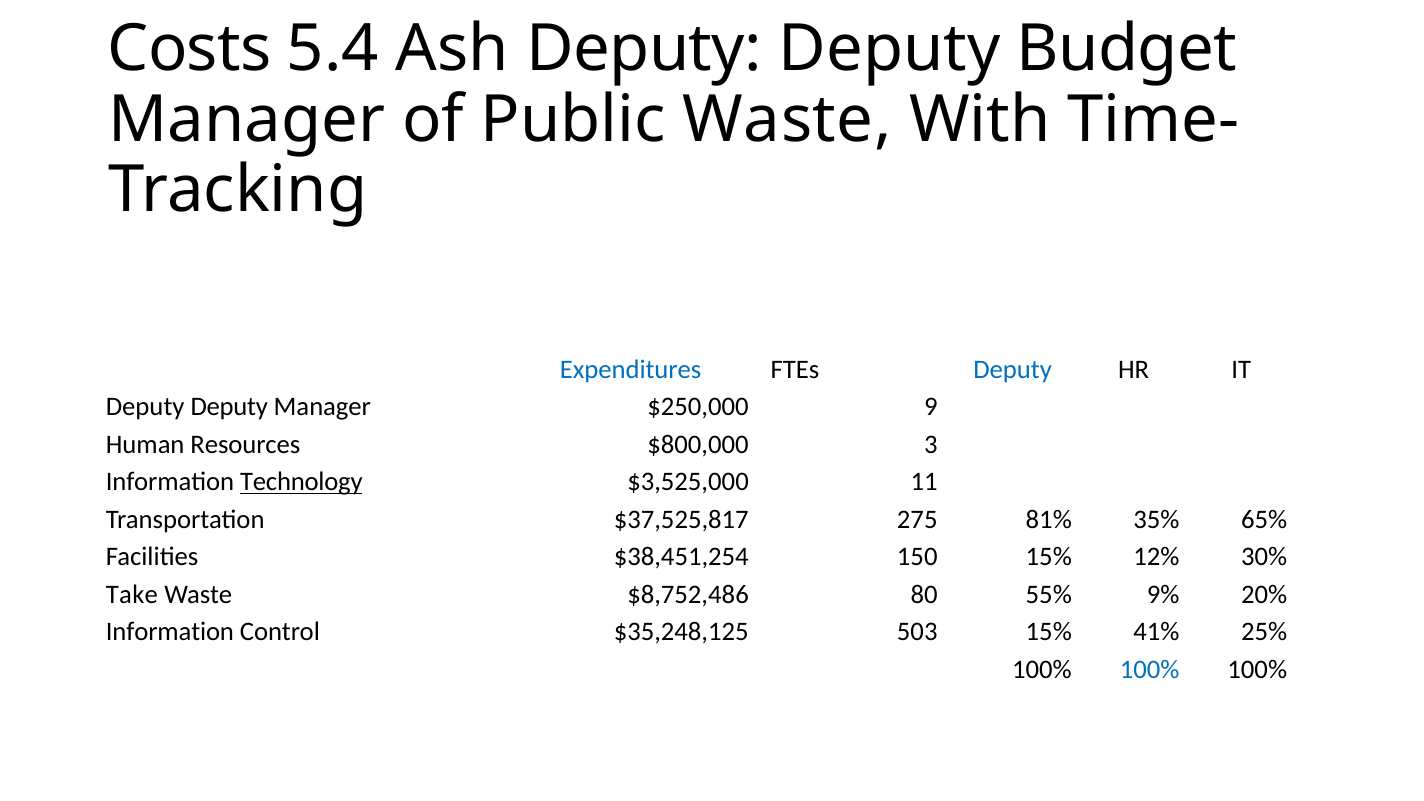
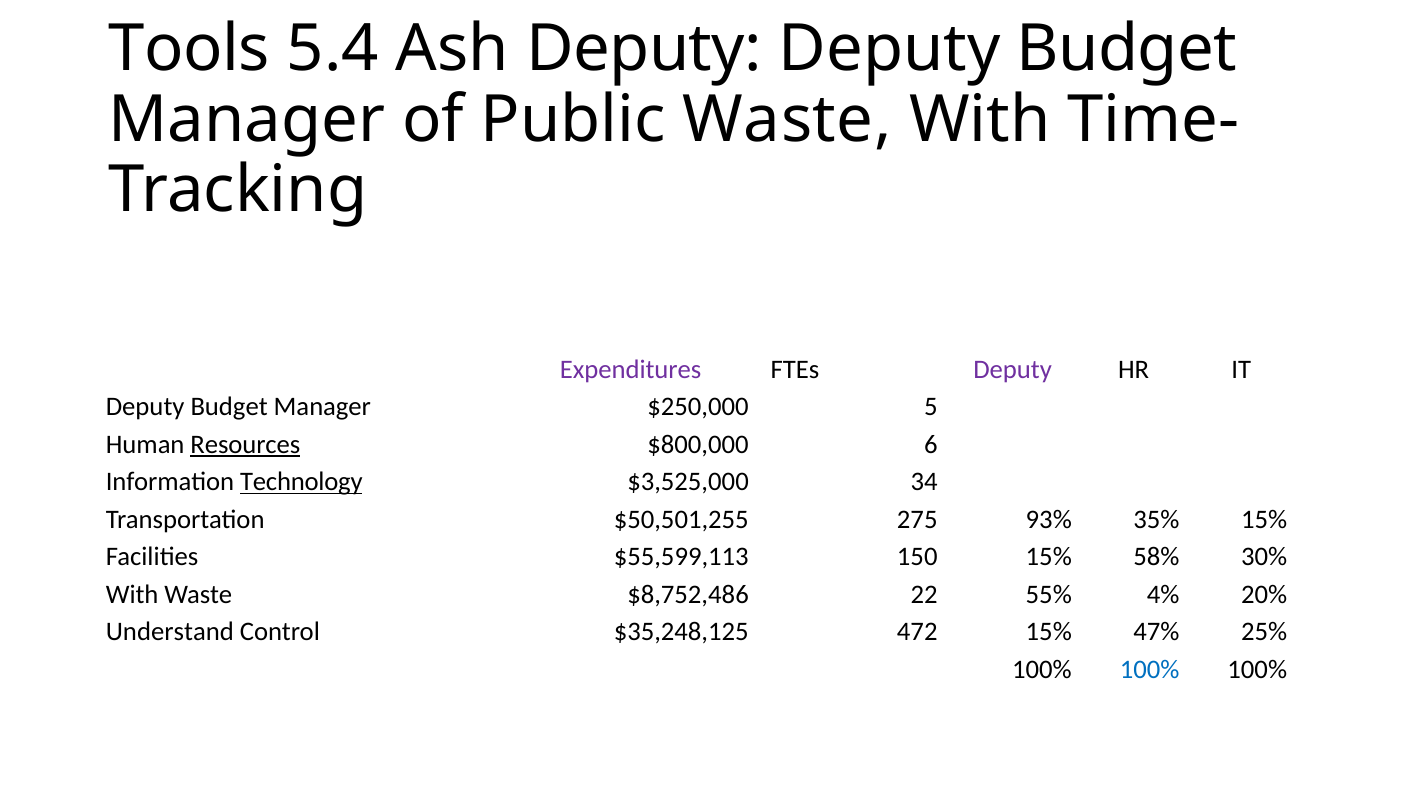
Costs: Costs -> Tools (189, 49)
Expenditures colour: blue -> purple (631, 370)
Deputy colour: blue -> purple (1013, 370)
Deputy: Deputy -> Budget (229, 407)
9: 9 -> 5 (931, 407)
Resources underline: none -> present (245, 445)
3: 3 -> 6 (931, 445)
11: 11 -> 34 (924, 482)
$37,525,817: $37,525,817 -> $50,501,255 (681, 520)
81%: 81% -> 93% (1049, 520)
35% 65%: 65% -> 15% (1264, 520)
$38,451,254: $38,451,254 -> $55,599,113 (681, 557)
12%: 12% -> 58% (1156, 557)
Take: Take -> With (132, 595)
80: 80 -> 22 (924, 595)
9%: 9% -> 4% (1163, 595)
Information: Information -> Understand (170, 632)
503: 503 -> 472 (917, 632)
41%: 41% -> 47% (1156, 632)
